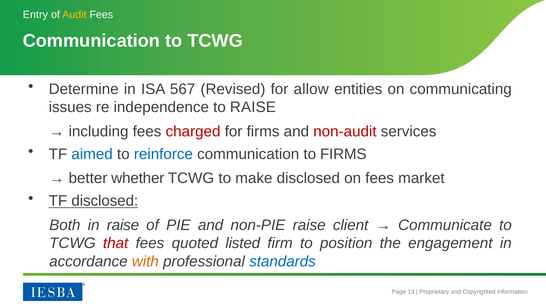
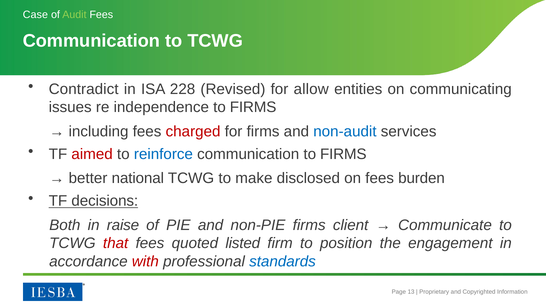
Entry: Entry -> Case (35, 15)
Audit colour: yellow -> light green (74, 15)
Determine: Determine -> Contradict (84, 89)
567: 567 -> 228 (183, 89)
independence to RAISE: RAISE -> FIRMS (253, 107)
non-audit colour: red -> blue (345, 131)
aimed colour: blue -> red (92, 154)
whether: whether -> national (138, 178)
market: market -> burden (422, 178)
TF disclosed: disclosed -> decisions (105, 201)
non-PIE raise: raise -> firms (309, 225)
with colour: orange -> red (145, 262)
